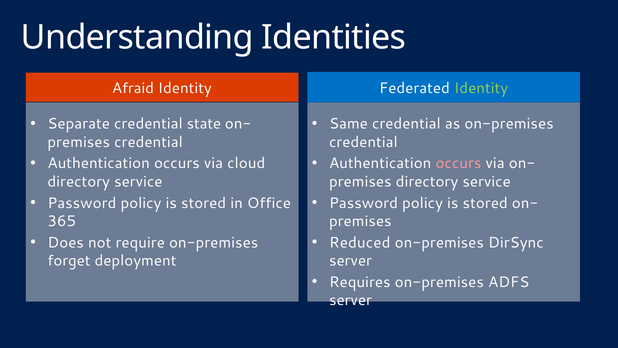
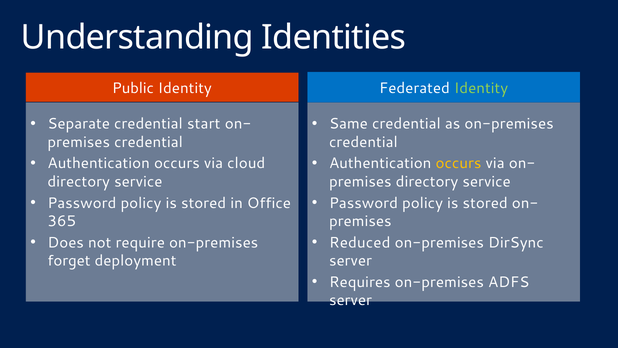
Afraid: Afraid -> Public (133, 88)
state: state -> start (204, 124)
occurs colour: pink -> yellow (459, 163)
